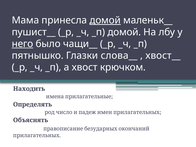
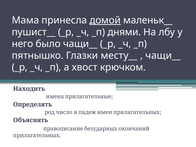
_п домой: домой -> днями (124, 32)
него underline: present -> none (22, 44)
слова__: слова__ -> месту__ (119, 56)
хвост__: хвост__ -> чащи__ (163, 56)
